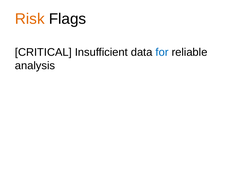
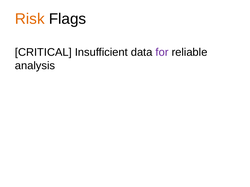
for colour: blue -> purple (162, 52)
